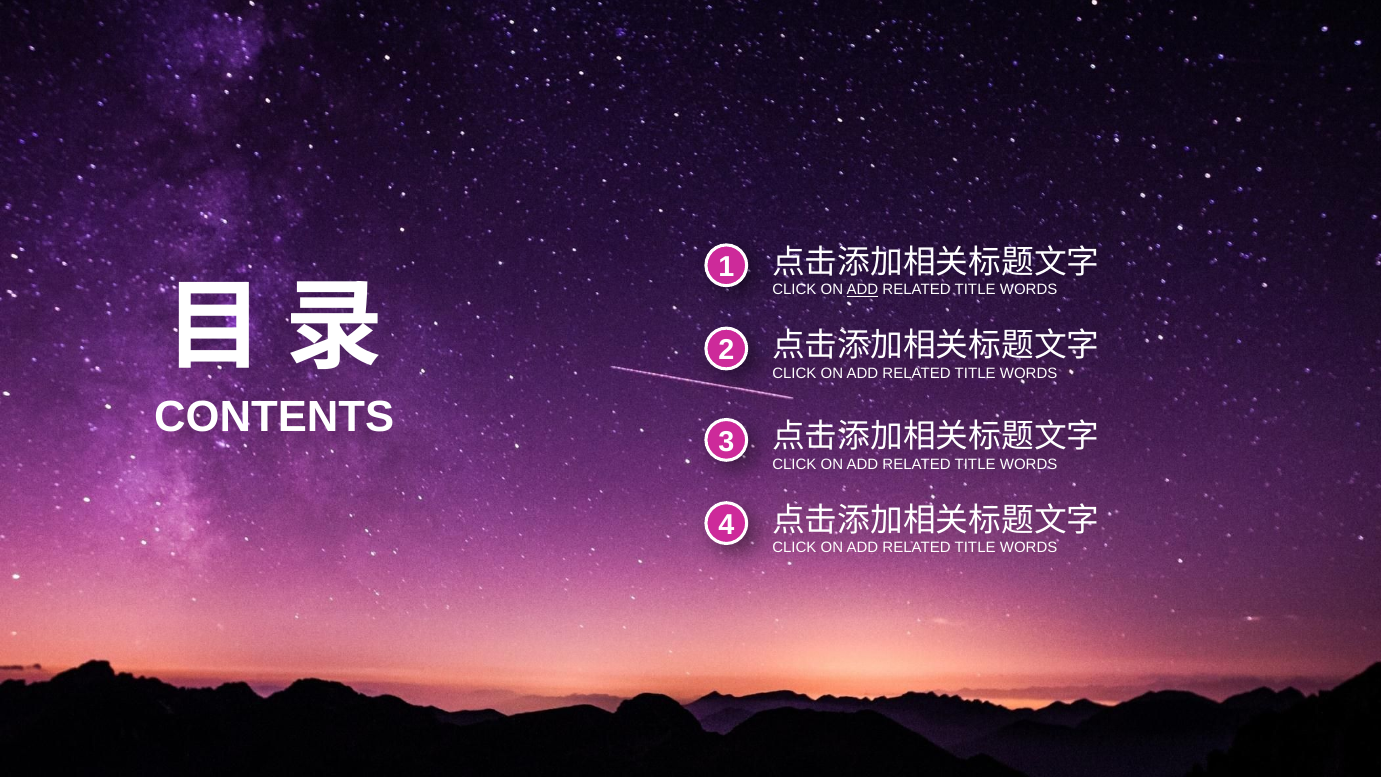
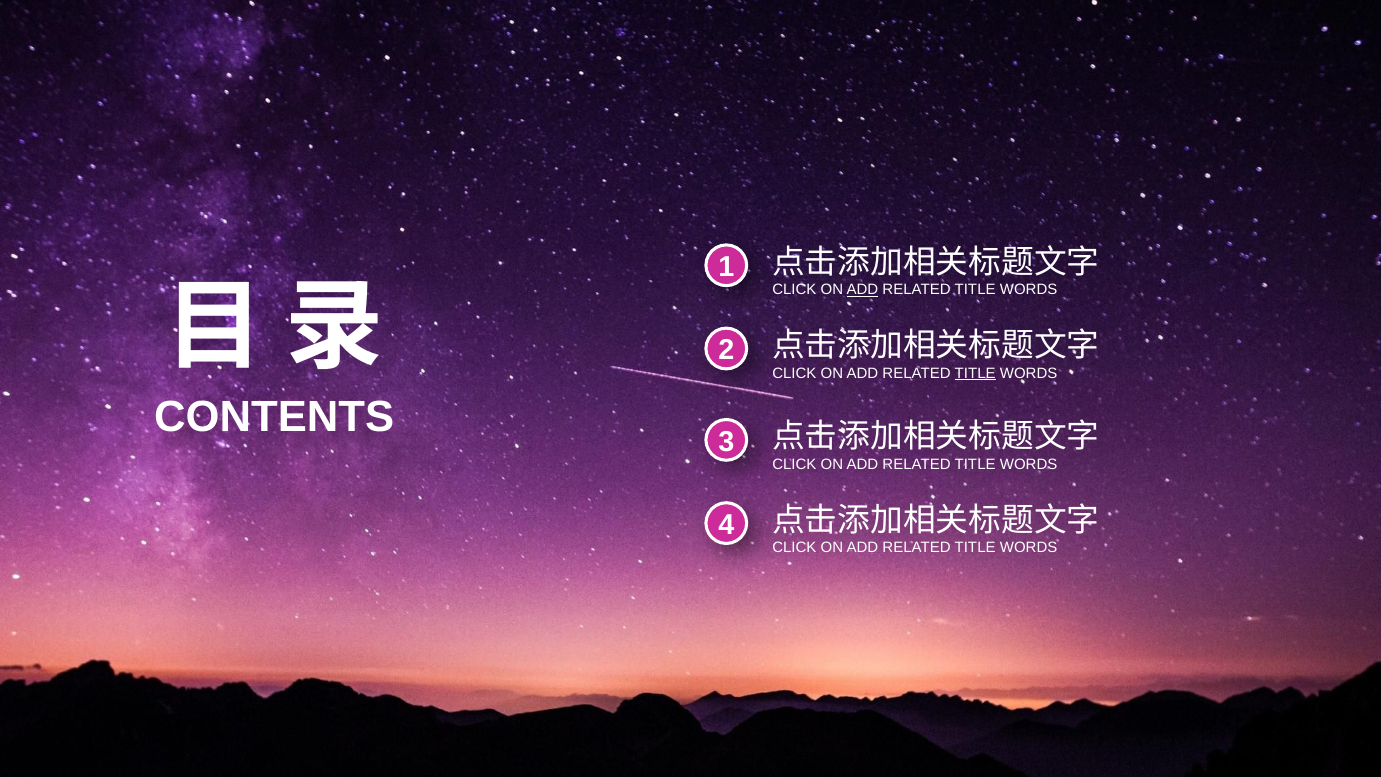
TITLE underline: none -> present (975, 373)
